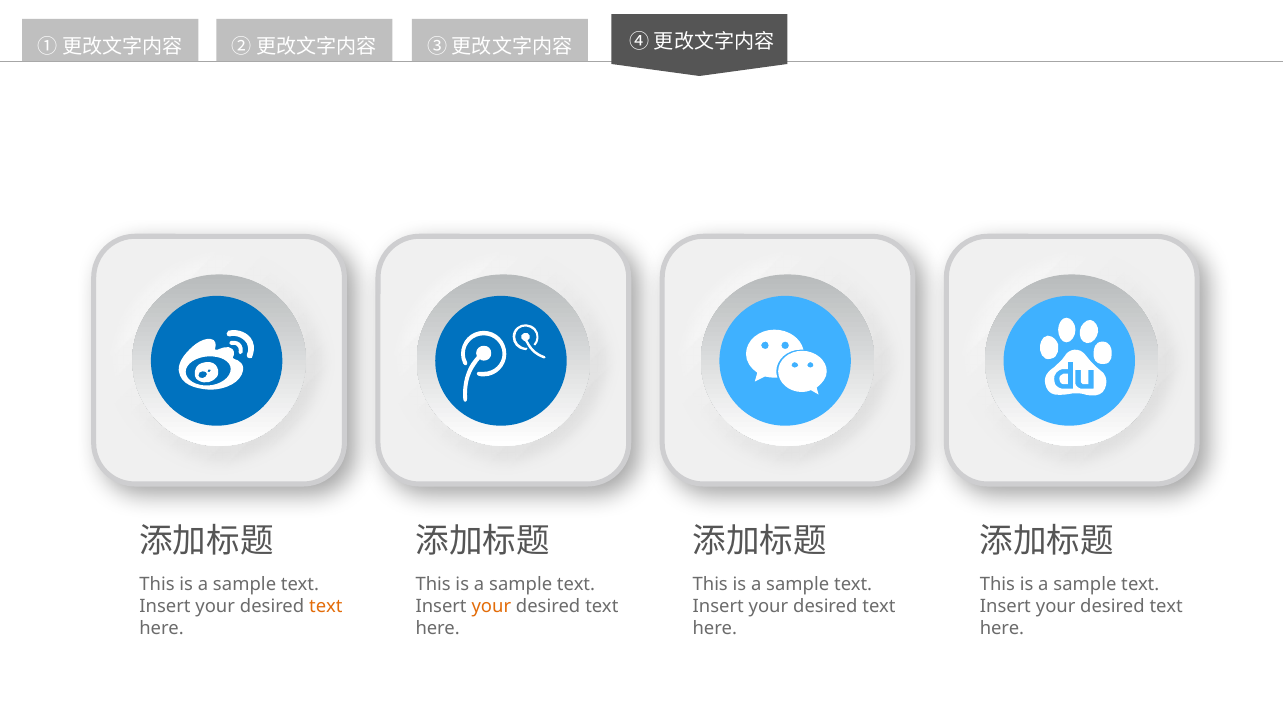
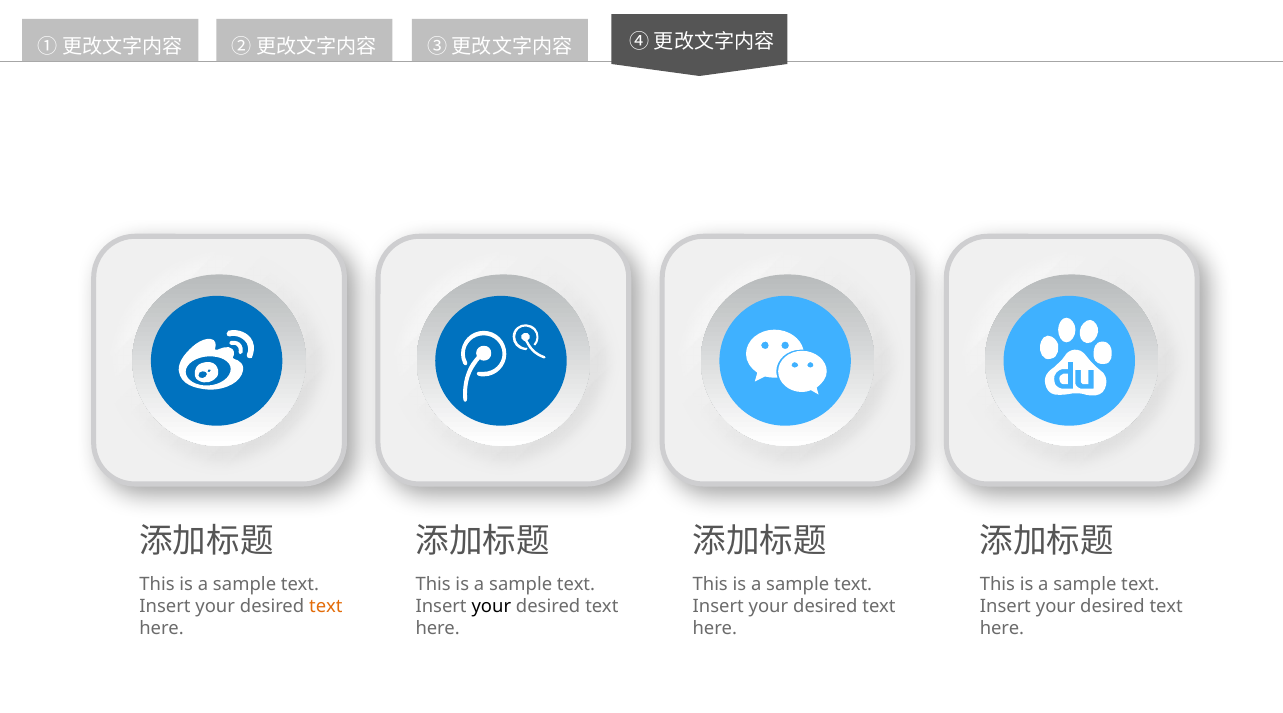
your colour: orange -> black (491, 606)
